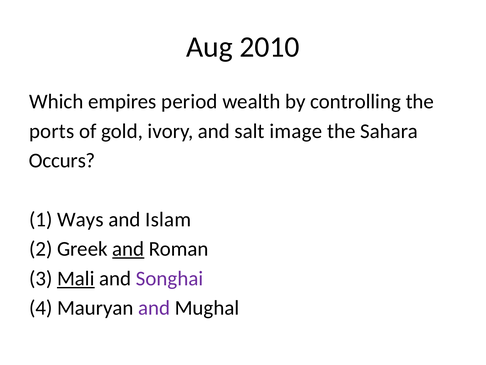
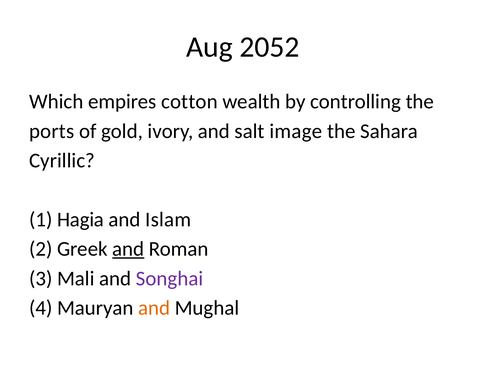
2010: 2010 -> 2052 (270, 47)
period: period -> cotton (189, 102)
Occurs: Occurs -> Cyrillic (62, 160)
Ways: Ways -> Hagia (81, 219)
Mali underline: present -> none (76, 278)
and colour: purple -> orange (154, 308)
